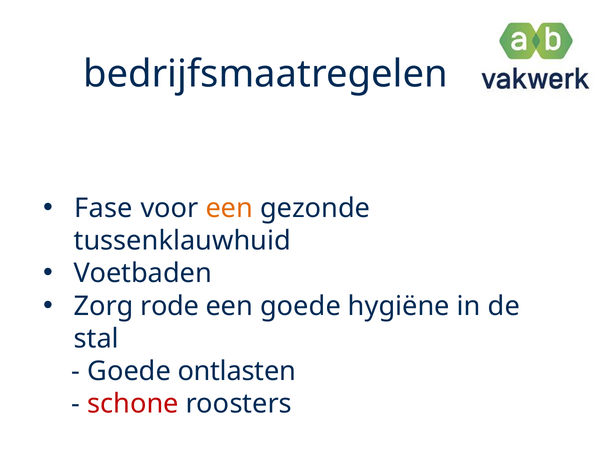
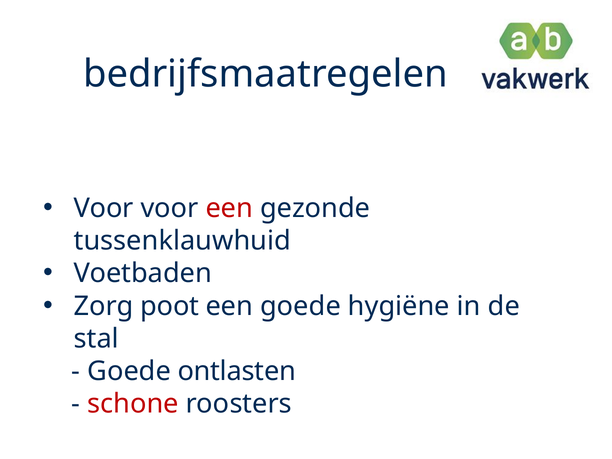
Fase: Fase -> Voor (104, 208)
een colour: orange -> red (229, 208)
rode: rode -> poot (170, 306)
